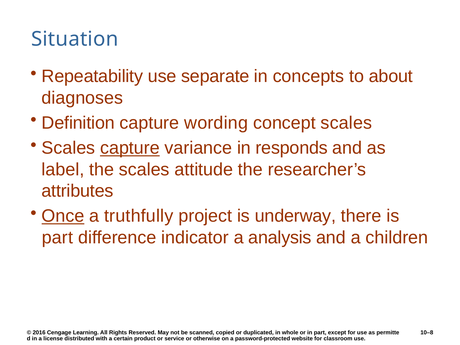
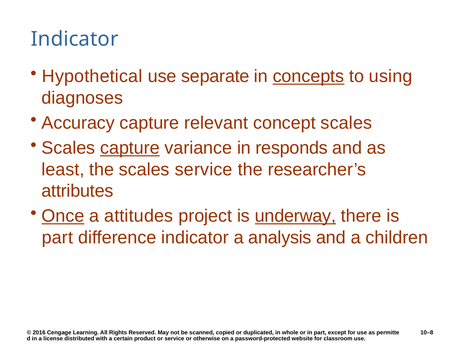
Situation: Situation -> Indicator (75, 39)
Repeatability: Repeatability -> Hypothetical (92, 76)
concepts underline: none -> present (308, 76)
about: about -> using (391, 76)
Definition: Definition -> Accuracy (78, 123)
wording: wording -> relevant (216, 123)
label: label -> least (63, 170)
scales attitude: attitude -> service (204, 170)
truthfully: truthfully -> attitudes (139, 216)
underway underline: none -> present (295, 216)
